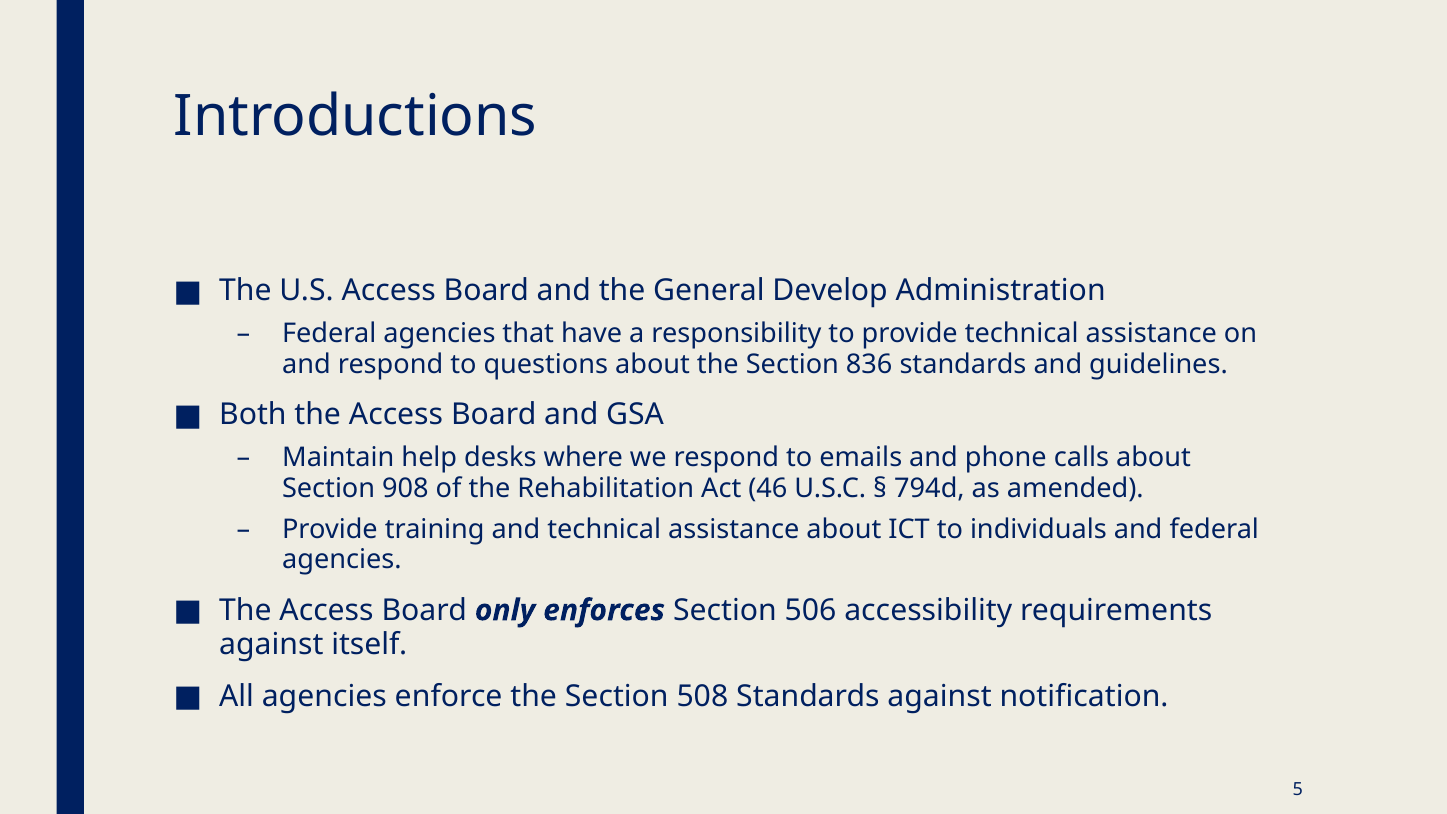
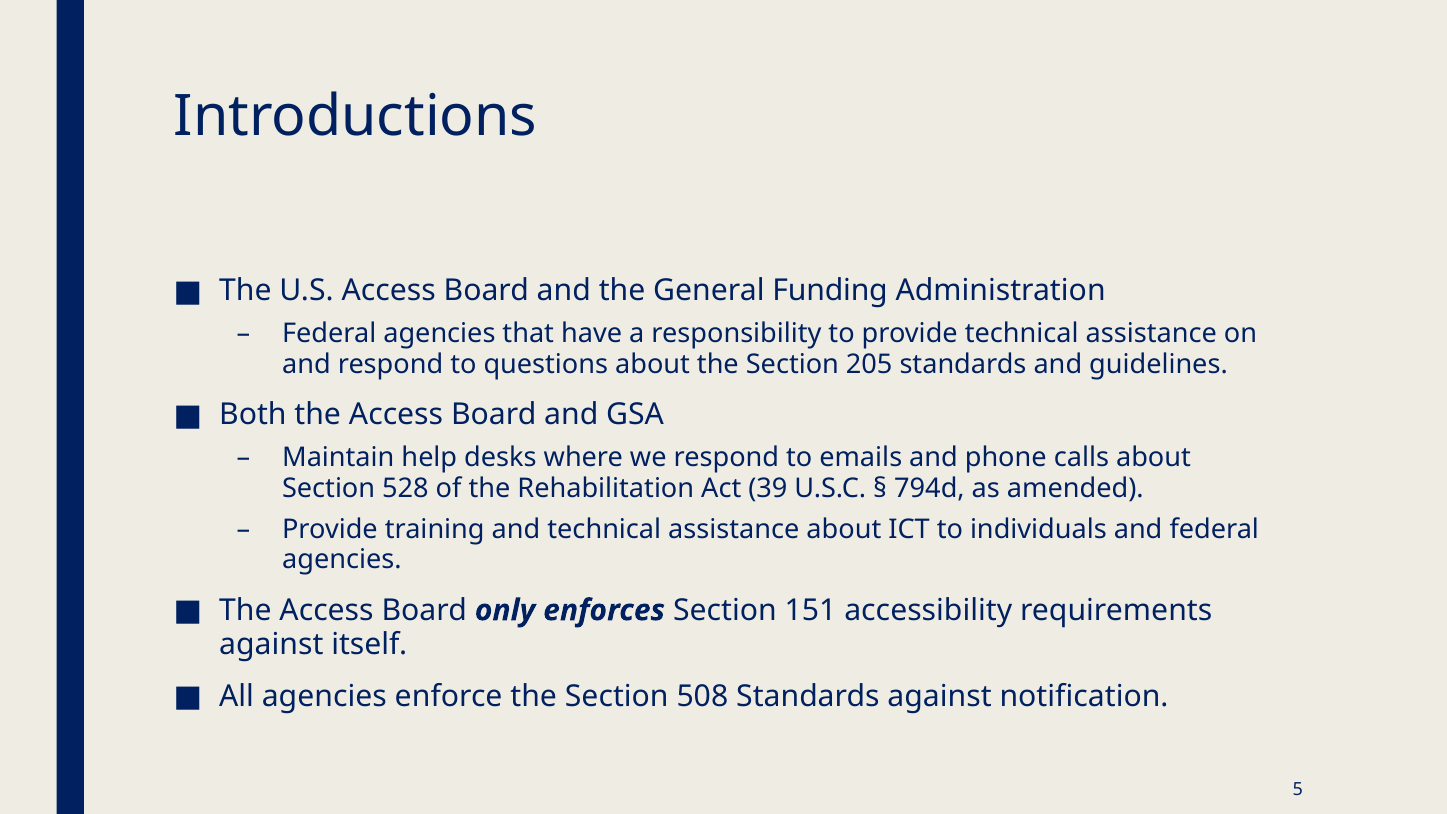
Develop: Develop -> Funding (830, 291)
836: 836 -> 205 (869, 364)
908: 908 -> 528 (405, 488)
46: 46 -> 39 (768, 488)
506: 506 -> 151 (811, 610)
